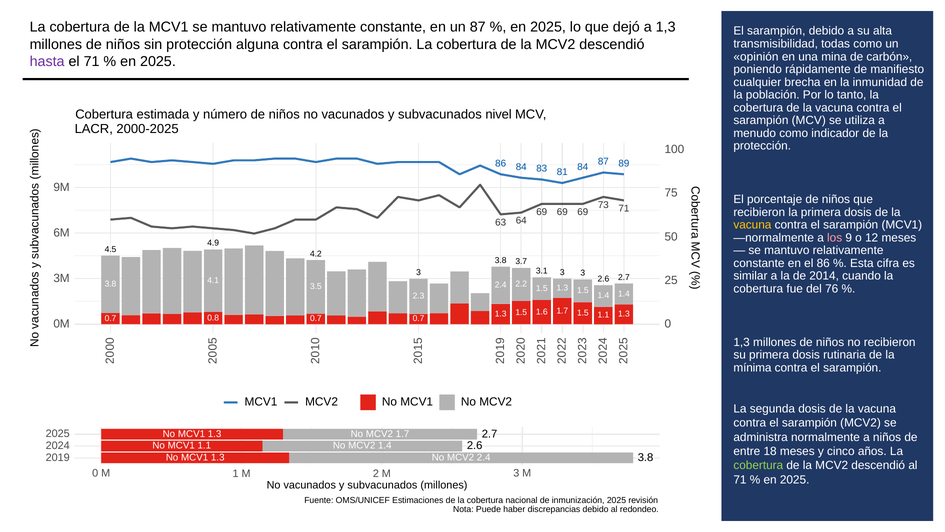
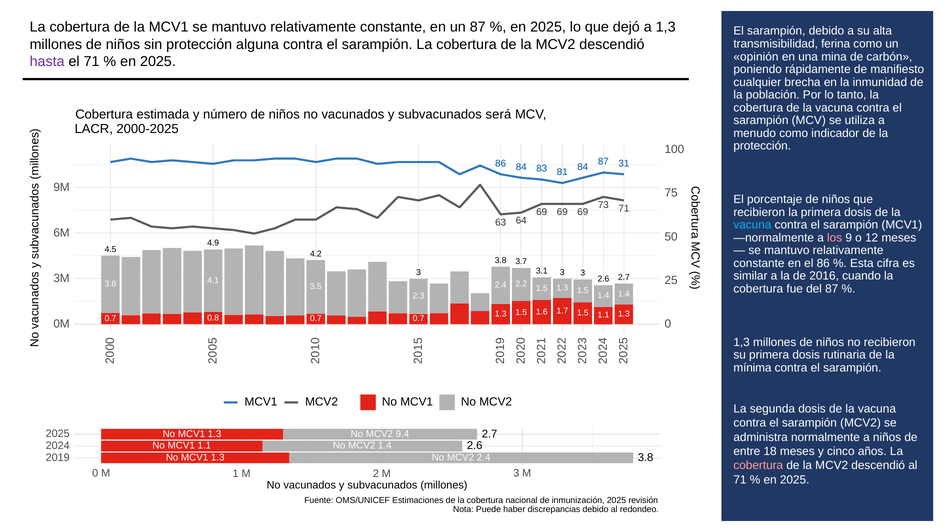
todas: todas -> ferina (836, 44)
nivel: nivel -> será (498, 114)
89: 89 -> 31 (624, 163)
vacuna colour: yellow -> light blue (752, 225)
2014: 2014 -> 2016 (824, 276)
del 76: 76 -> 87 (832, 289)
MCV2 1.7: 1.7 -> 9.4 (402, 433)
cobertura colour: light green -> pink (758, 465)
